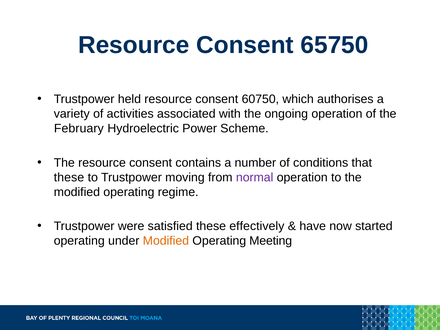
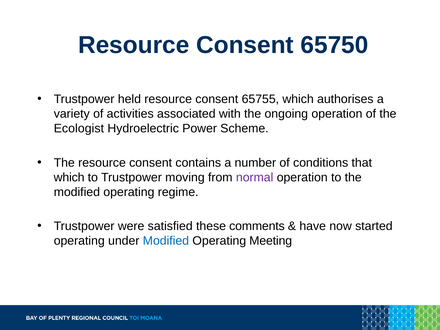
60750: 60750 -> 65755 (260, 99)
February: February -> Ecologist (79, 128)
these: these -> which (69, 177)
effectively: effectively -> comments (257, 226)
Modified colour: orange -> blue (166, 241)
